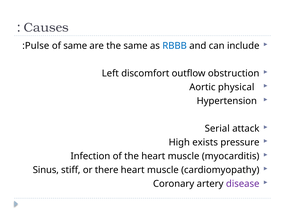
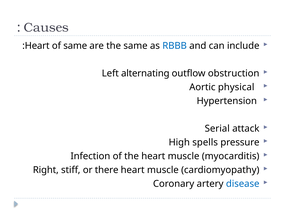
Pulse: Pulse -> Heart (37, 46)
discomfort: discomfort -> alternating (145, 73)
exists: exists -> spells (205, 142)
Sinus: Sinus -> Right (46, 170)
disease colour: purple -> blue (243, 184)
